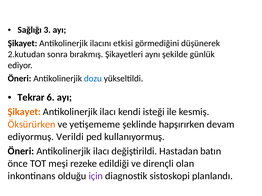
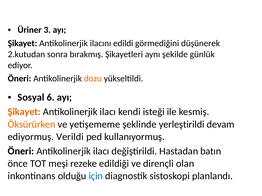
Sağlığı: Sağlığı -> Üriner (30, 30)
etkisi: etkisi -> edildi (123, 43)
dozu colour: blue -> orange (93, 79)
Tekrar: Tekrar -> Sosyal (31, 98)
hapşırırken: hapşırırken -> yerleştirildi (182, 125)
için colour: purple -> blue (96, 176)
